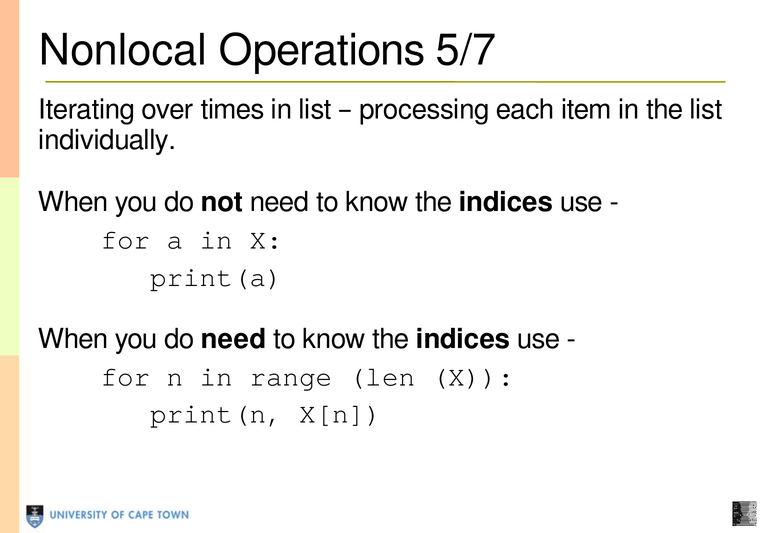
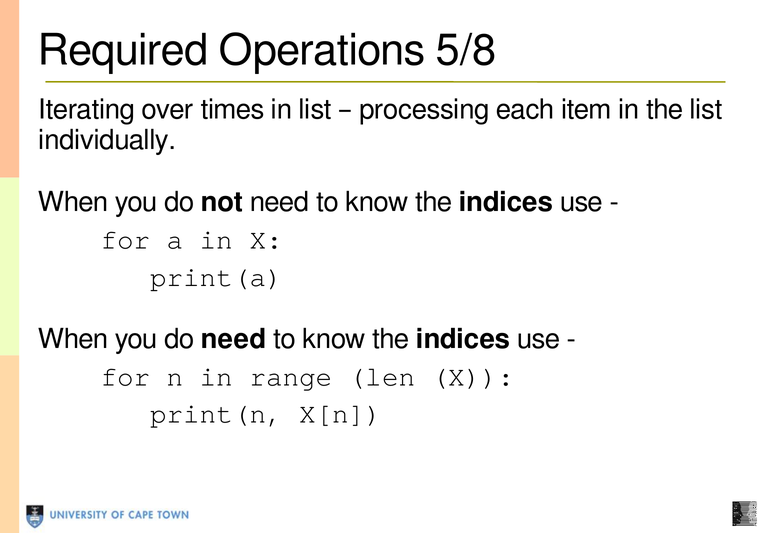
Nonlocal: Nonlocal -> Required (123, 50)
5/7: 5/7 -> 5/8 (466, 50)
